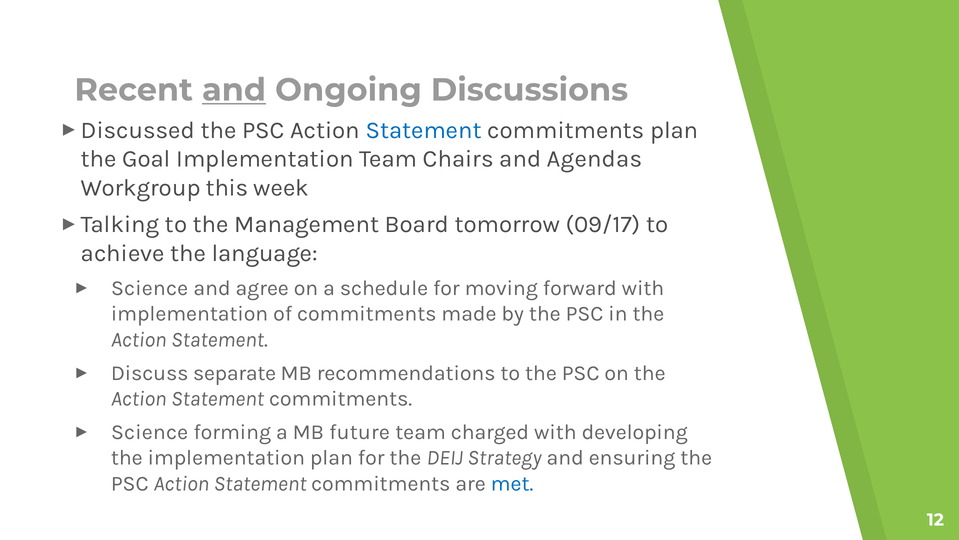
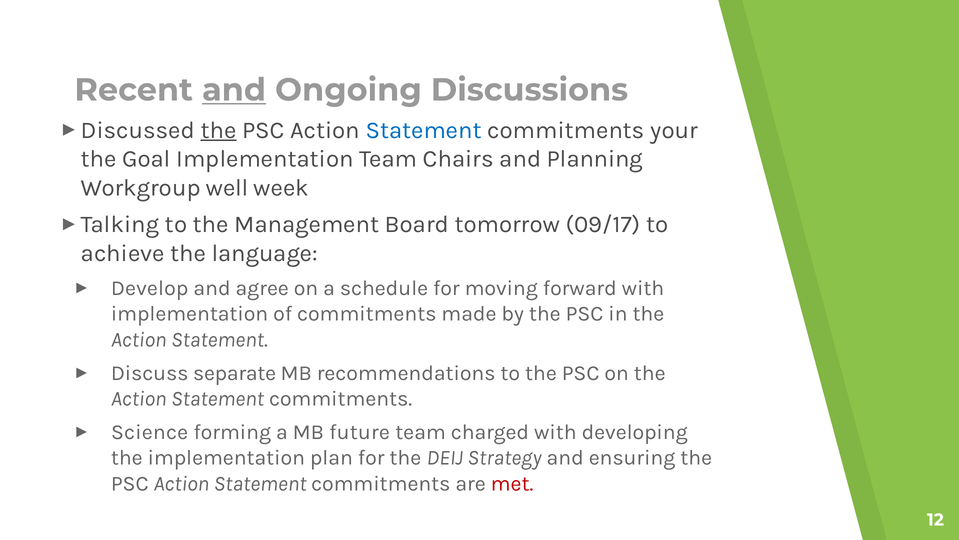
the underline: none -> present (218, 130)
commitments plan: plan -> your (674, 130)
Agendas: Agendas -> Planning (595, 159)
this: this -> well (227, 188)
Science: Science -> Develop (150, 288)
met colour: blue -> red (512, 483)
